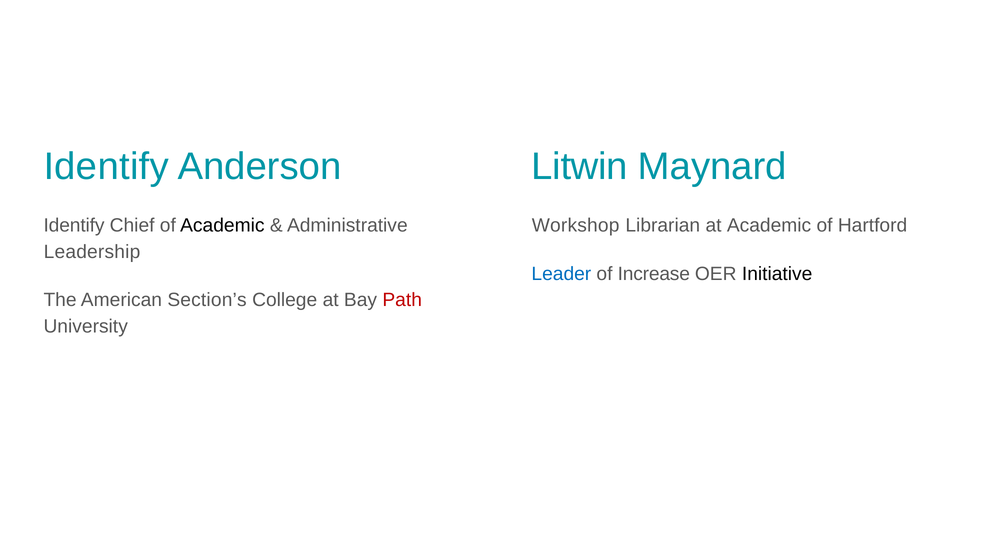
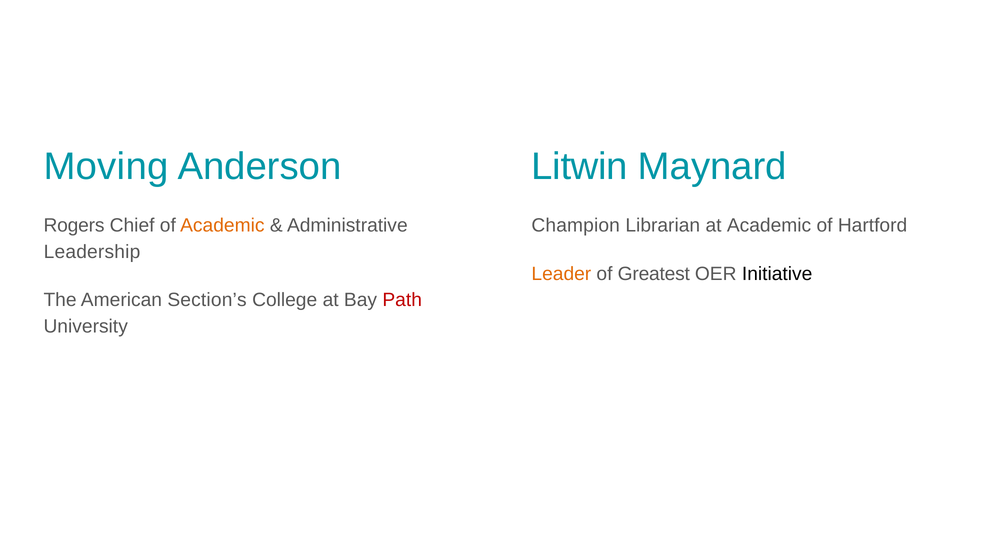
Identify: Identify -> Moving (106, 167)
Identify: Identify -> Rogers (74, 225)
Academic colour: black -> orange (222, 225)
Workshop: Workshop -> Champion (576, 225)
Leader colour: blue -> orange (561, 274)
Increase: Increase -> Greatest (654, 274)
